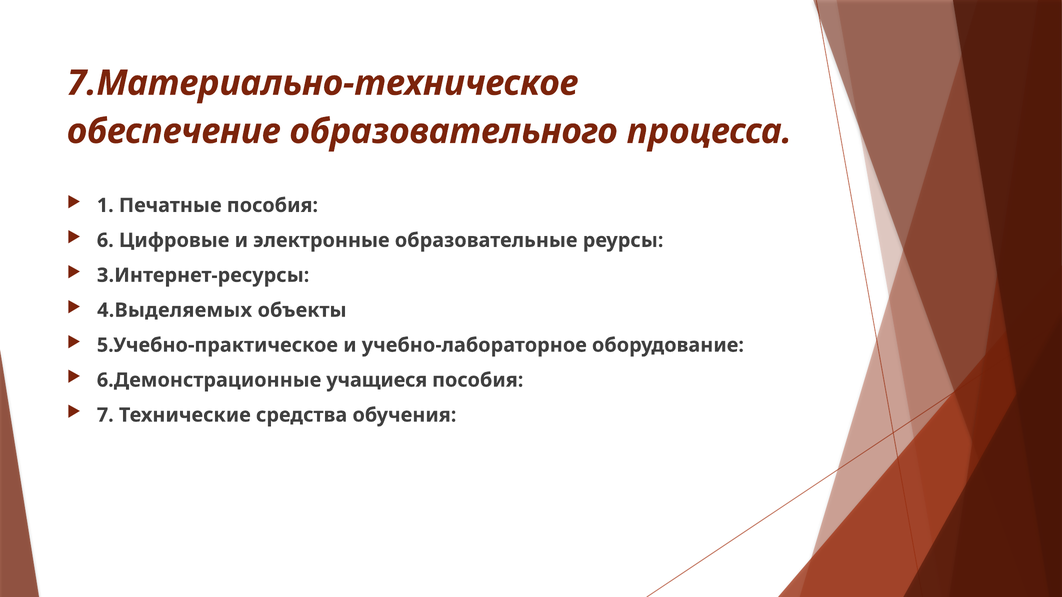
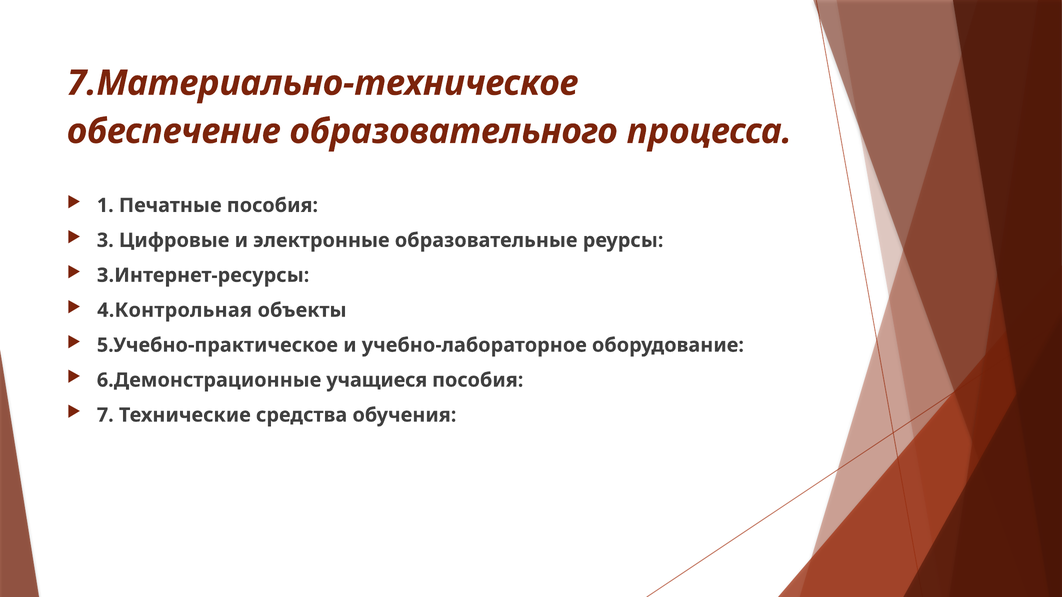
6: 6 -> 3 (105, 240)
4.Выделяемых: 4.Выделяемых -> 4.Контрольная (175, 310)
